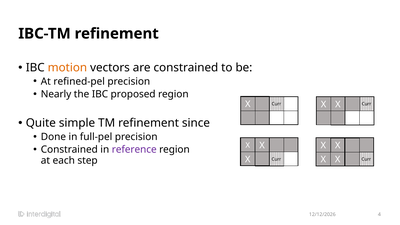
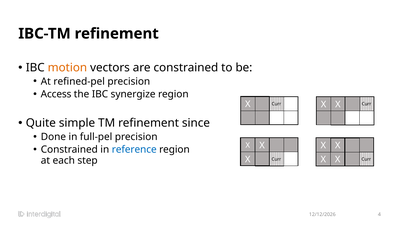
Nearly: Nearly -> Access (56, 94)
proposed: proposed -> synergize (133, 94)
reference colour: purple -> blue (134, 150)
